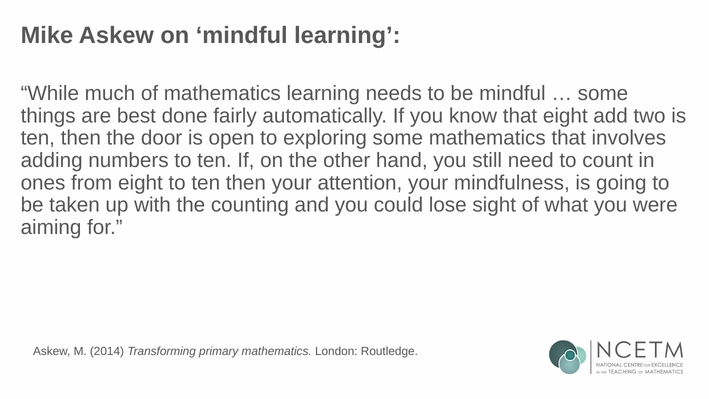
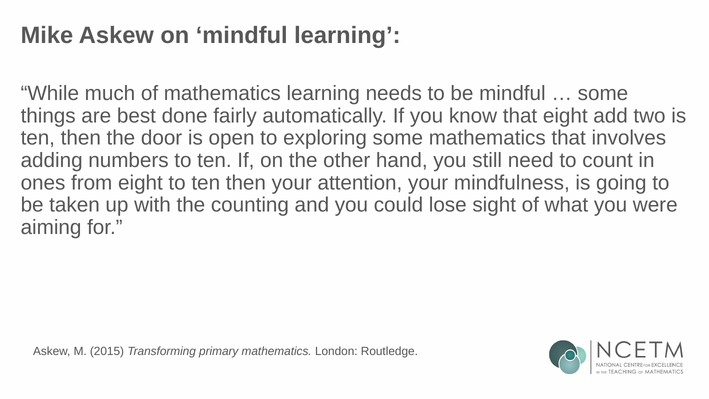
2014: 2014 -> 2015 (107, 351)
